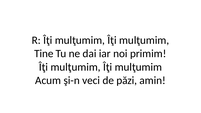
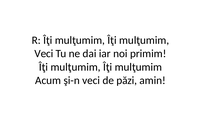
Tine: Tine -> Veci (44, 54)
